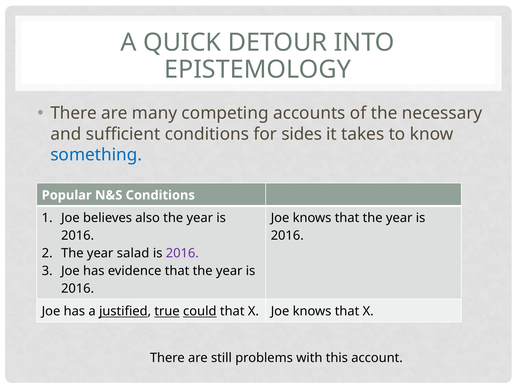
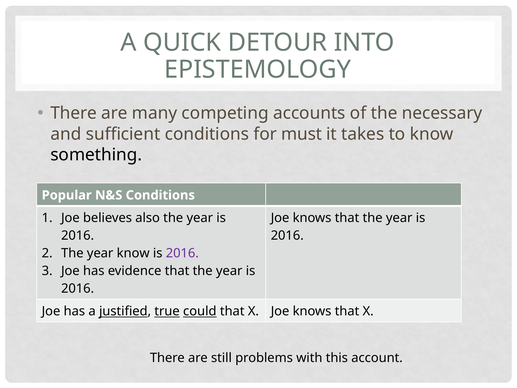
sides: sides -> must (302, 134)
something colour: blue -> black (96, 155)
year salad: salad -> know (133, 253)
